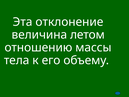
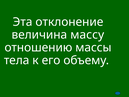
летом: летом -> массу (87, 35)
